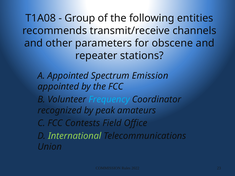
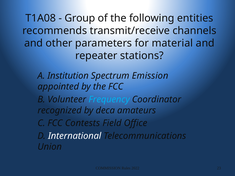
obscene: obscene -> material (172, 43)
A Appointed: Appointed -> Institution (68, 76)
peak: peak -> deca (105, 110)
International colour: light green -> white (75, 136)
